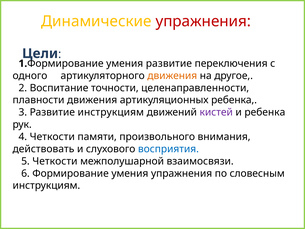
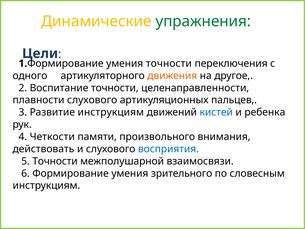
упражнения colour: red -> green (203, 21)
умения развитие: развитие -> точности (169, 63)
плавности движения: движения -> слухового (92, 100)
артикуляционных ребенка: ребенка -> пальцев (234, 100)
кистей colour: purple -> blue (216, 112)
5 Четкости: Четкости -> Точности (55, 161)
умения упражнения: упражнения -> зрительного (182, 173)
